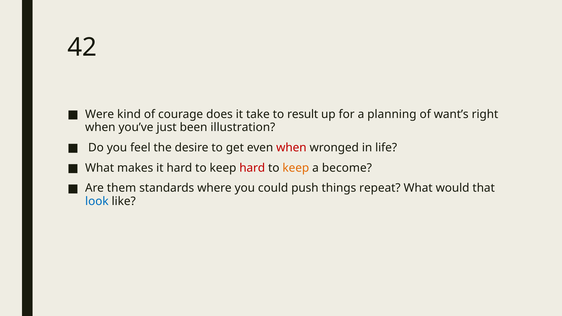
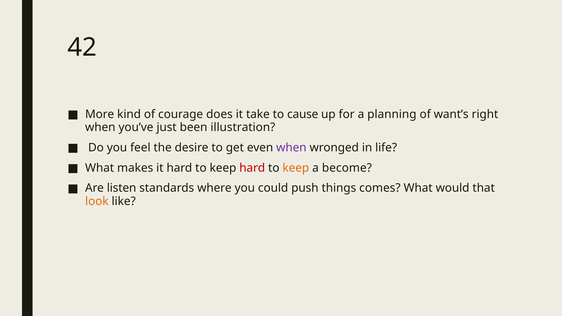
Were: Were -> More (100, 114)
result: result -> cause (303, 114)
when colour: red -> purple (291, 148)
them: them -> listen (122, 188)
repeat: repeat -> comes (380, 188)
look colour: blue -> orange (97, 201)
